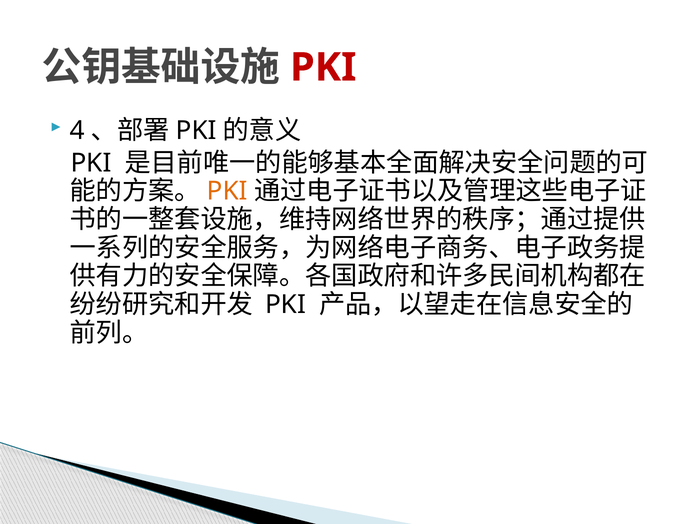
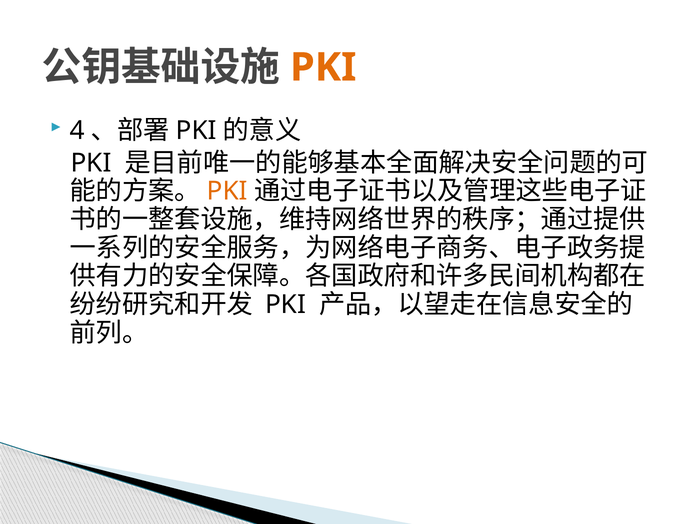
PKI colour: red -> orange (323, 67)
